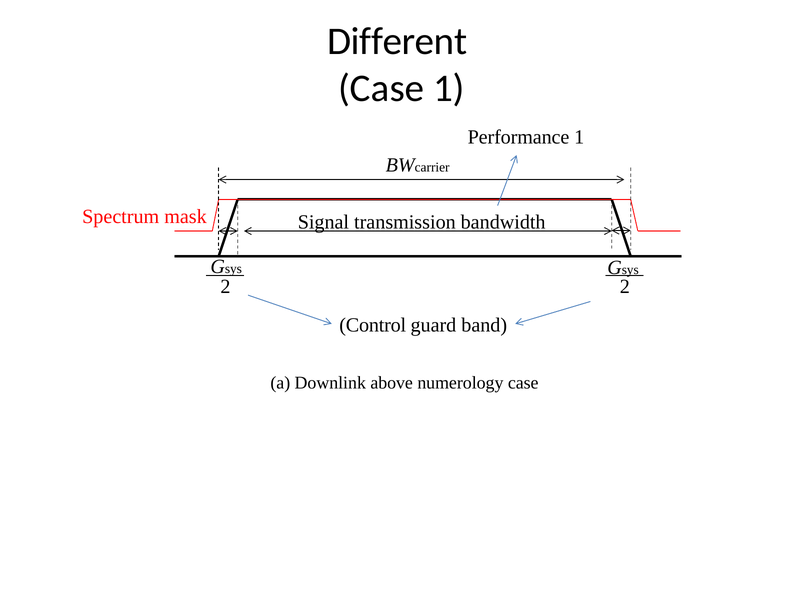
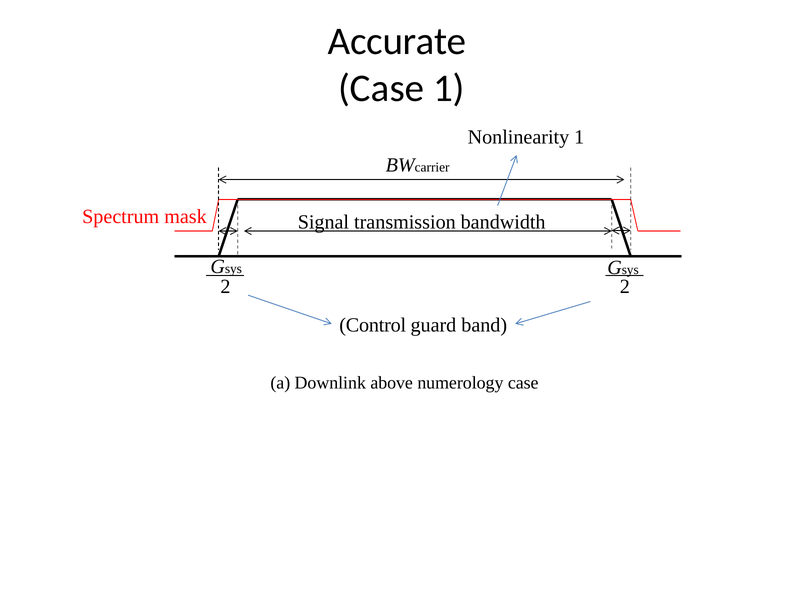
Different: Different -> Accurate (397, 41)
Performance: Performance -> Nonlinearity (518, 137)
